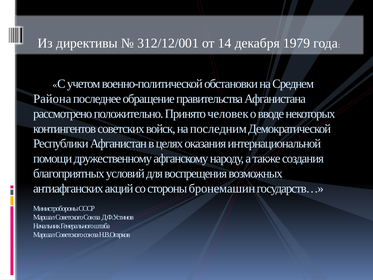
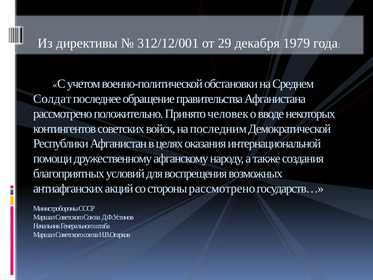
14: 14 -> 29 (225, 43)
Района: Района -> Солдат (52, 99)
стороны бронемашин: бронемашин -> рассмотрено (222, 188)
